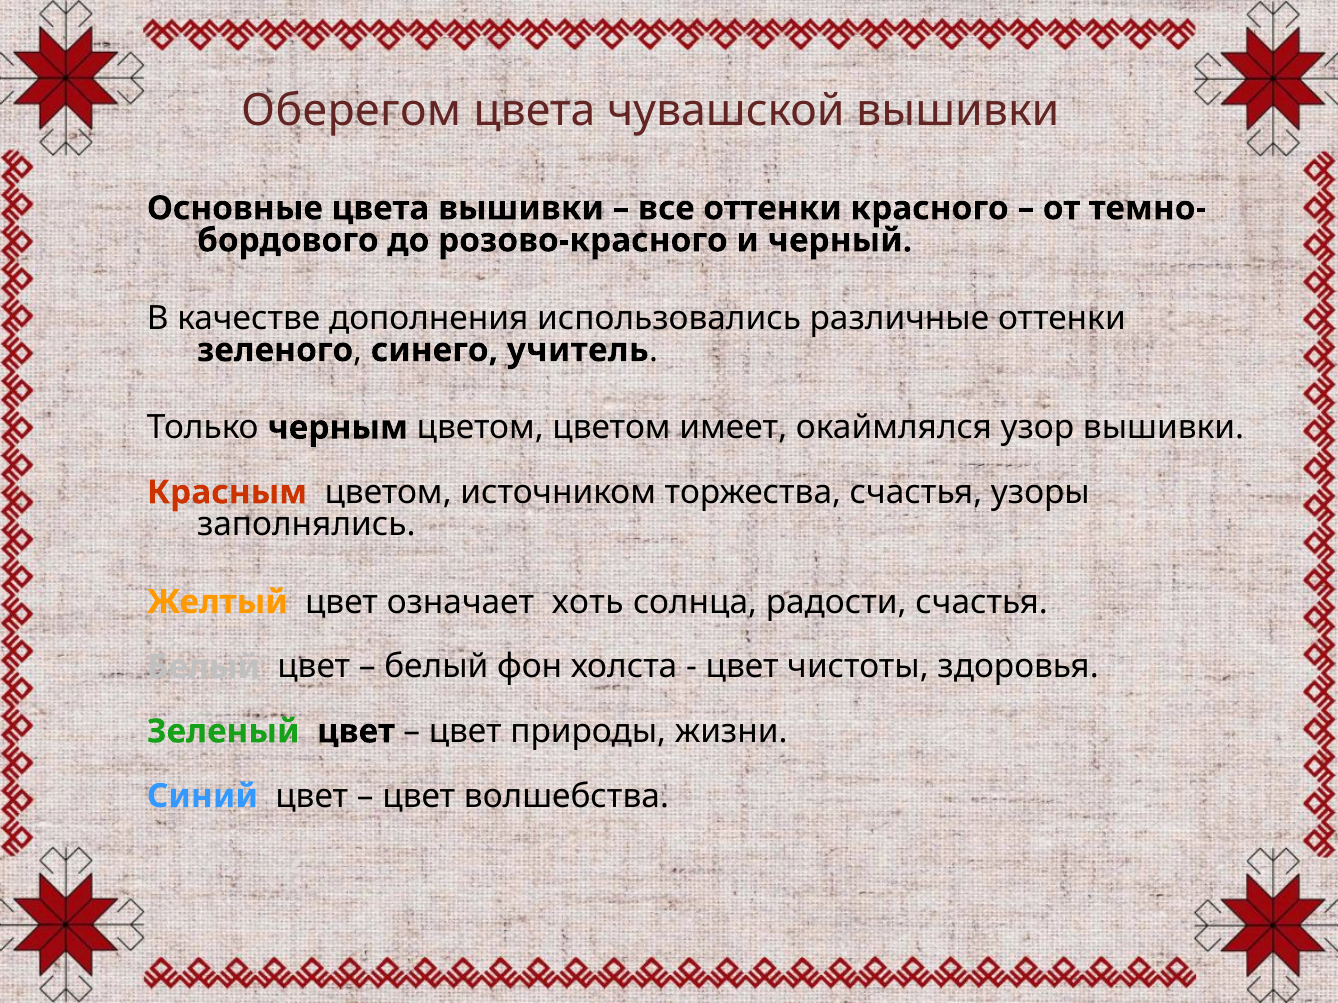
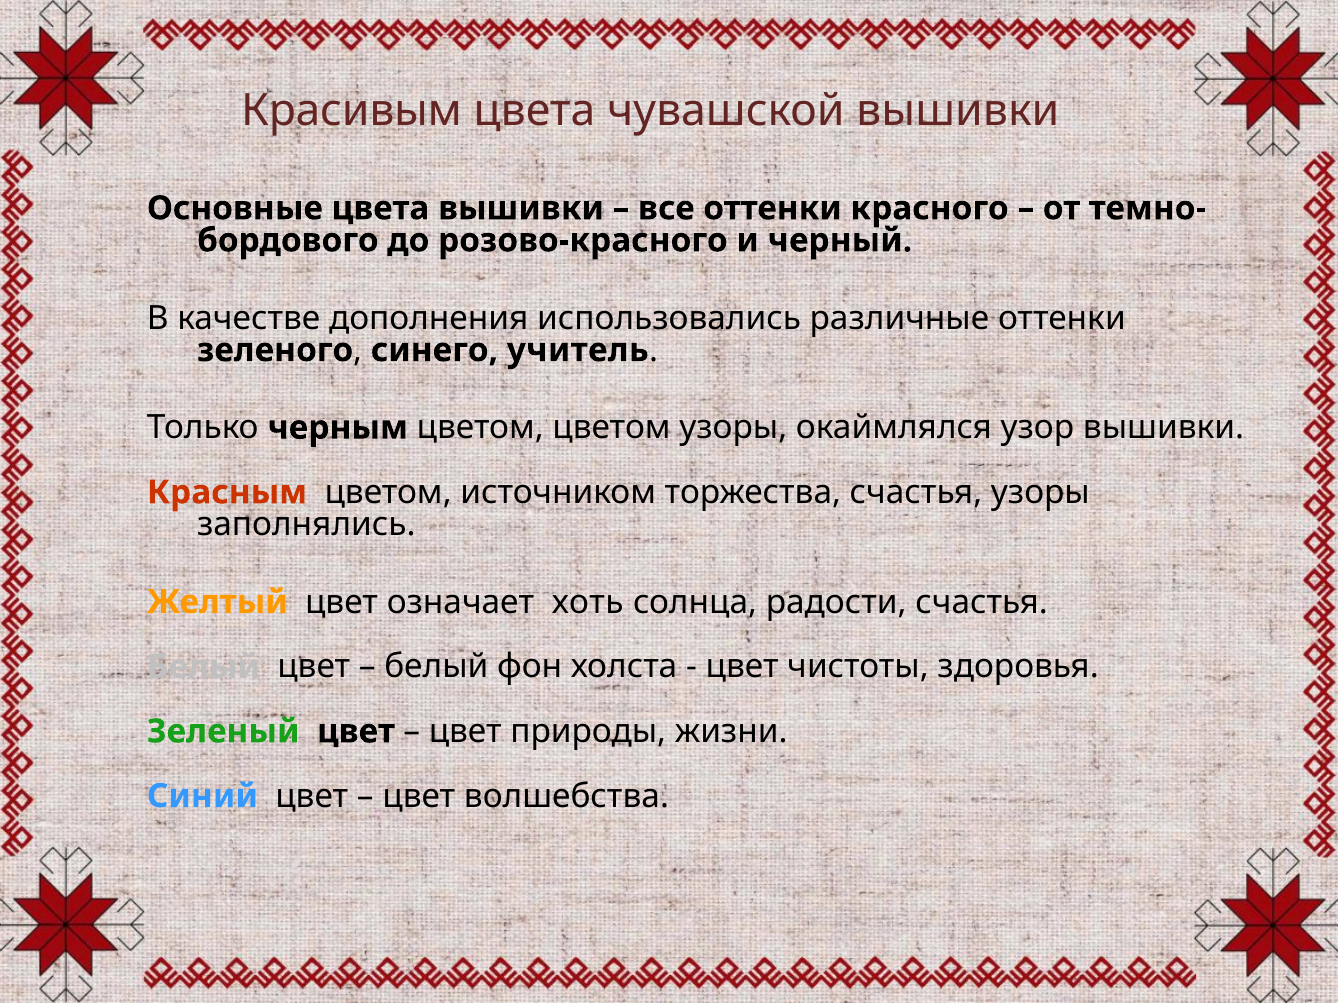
Оберегом: Оберегом -> Красивым (352, 111)
цветом имеет: имеет -> узоры (733, 428)
